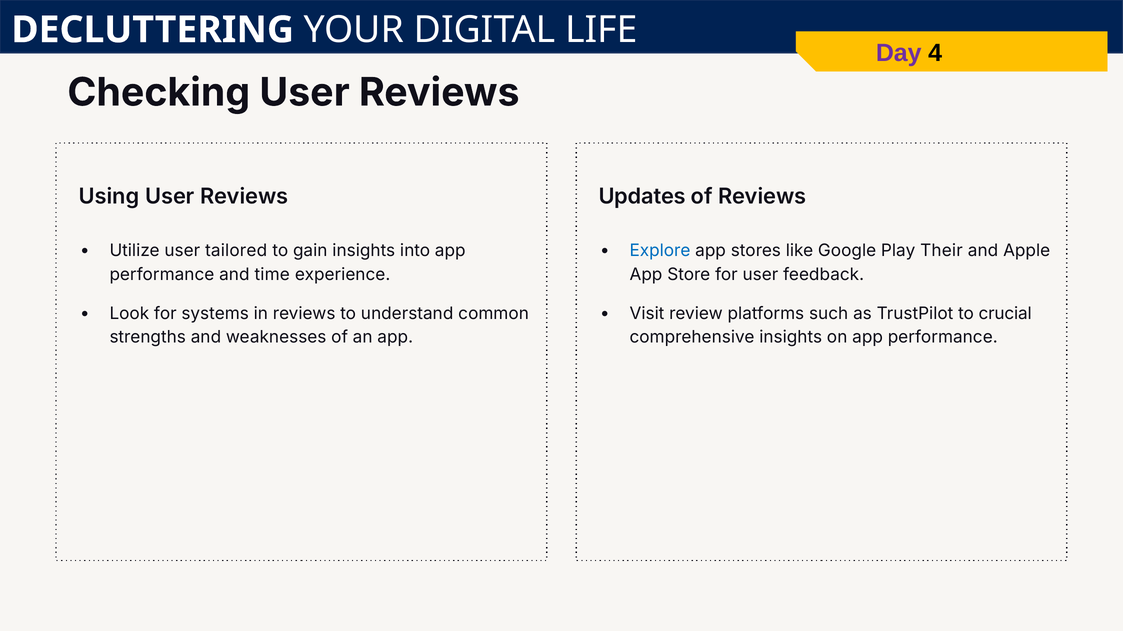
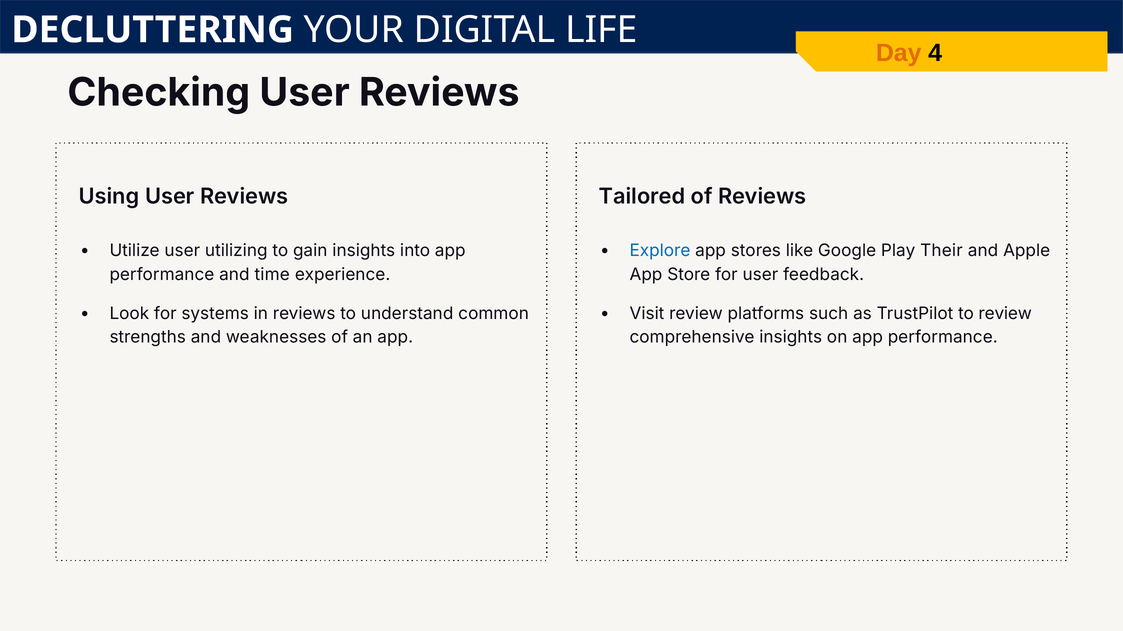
Day colour: purple -> orange (899, 53)
Updates: Updates -> Tailored (642, 197)
tailored: tailored -> utilizing (236, 251)
to crucial: crucial -> review (1005, 314)
